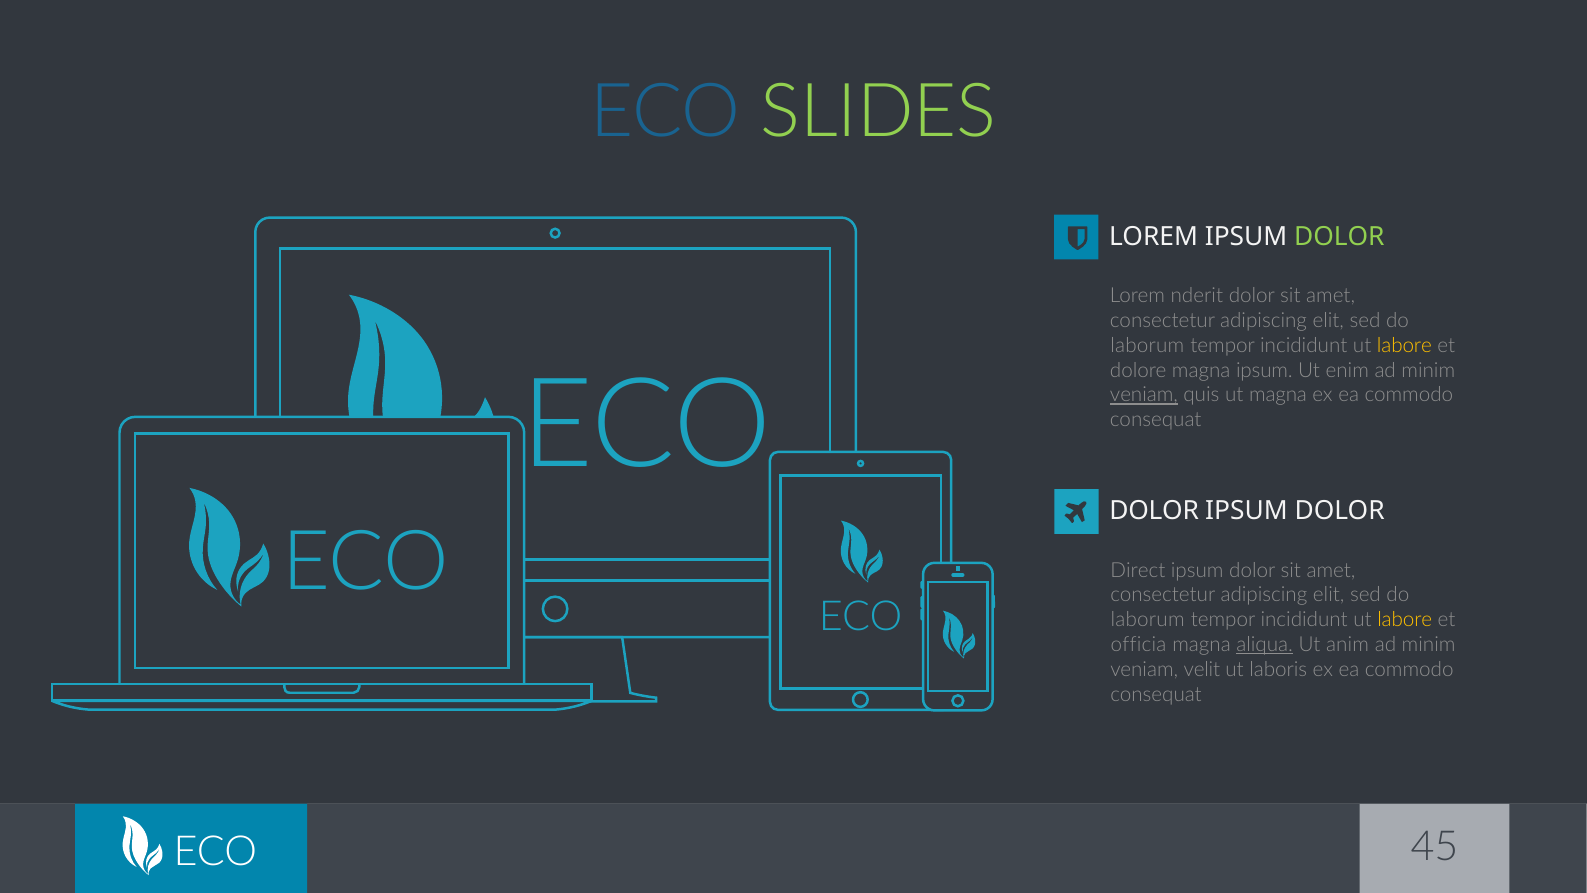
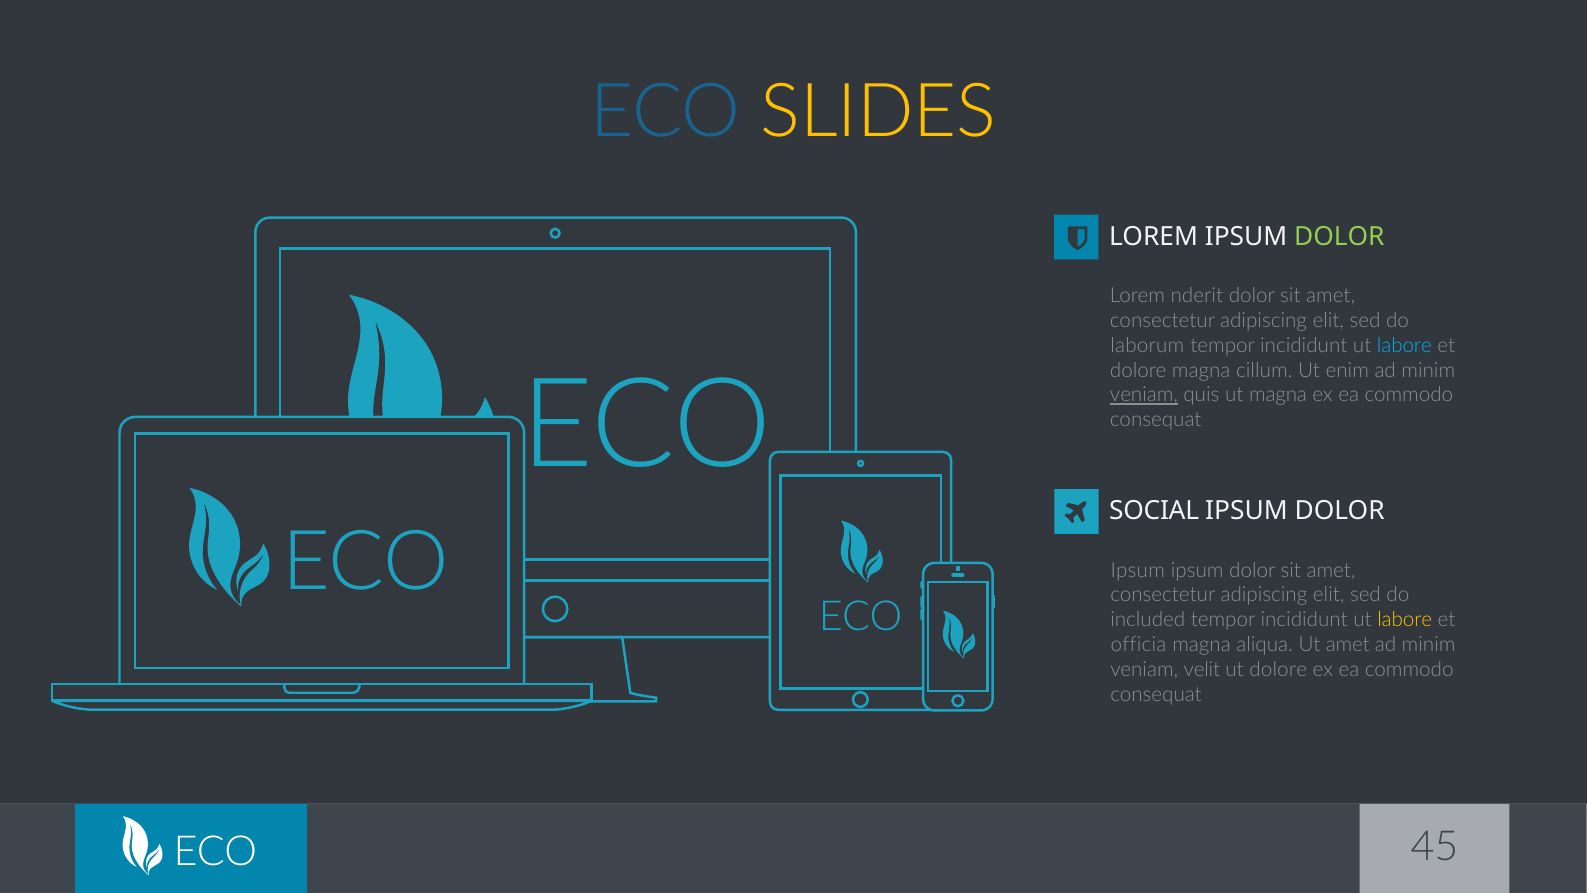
SLIDES colour: light green -> yellow (879, 111)
labore colour: yellow -> light blue (1404, 345)
magna ipsum: ipsum -> cillum (1264, 370)
DOLOR: DOLOR -> SOCIAL (1154, 511)
Direct: Direct -> Ipsum (1138, 570)
laborum: laborum -> included (1148, 620)
aliqua underline: present -> none (1265, 644)
Ut anim: anim -> amet (1348, 644)
ut laboris: laboris -> dolore (1278, 669)
